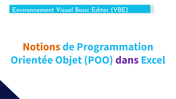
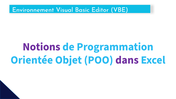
Notions colour: orange -> purple (41, 47)
